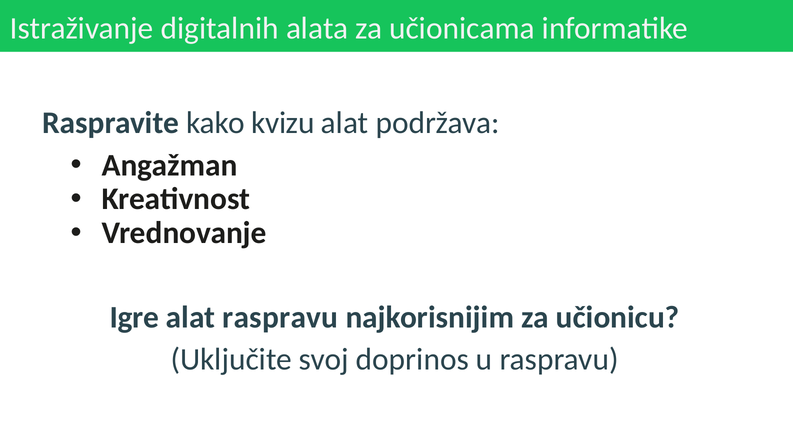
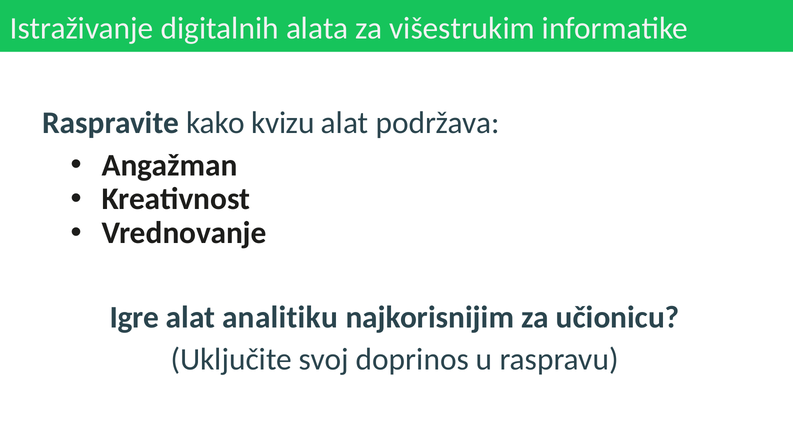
učionicama: učionicama -> višestrukim (462, 28)
alat raspravu: raspravu -> analitiku (280, 317)
